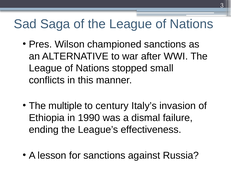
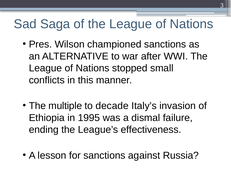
century: century -> decade (112, 106)
1990: 1990 -> 1995 (89, 118)
